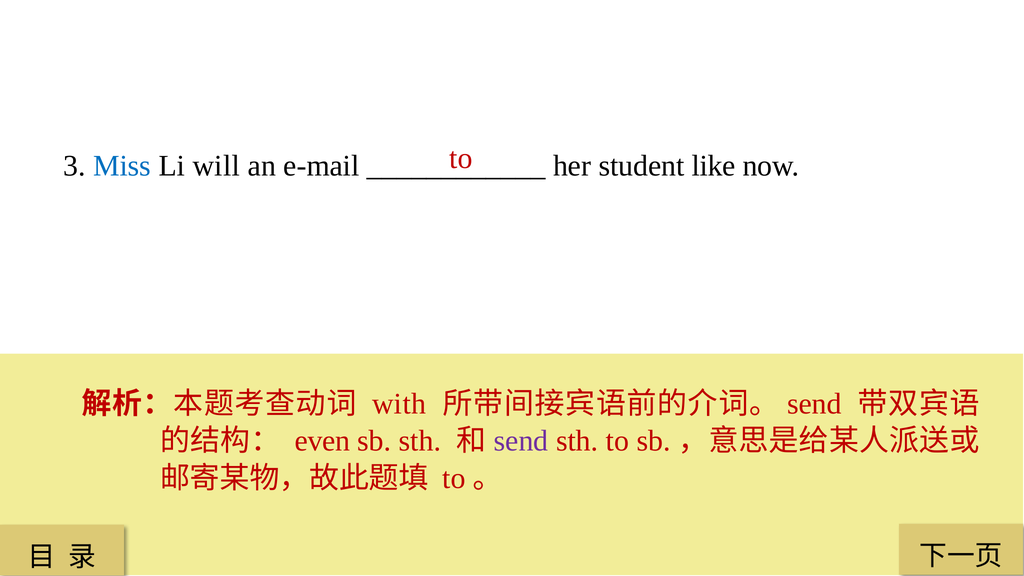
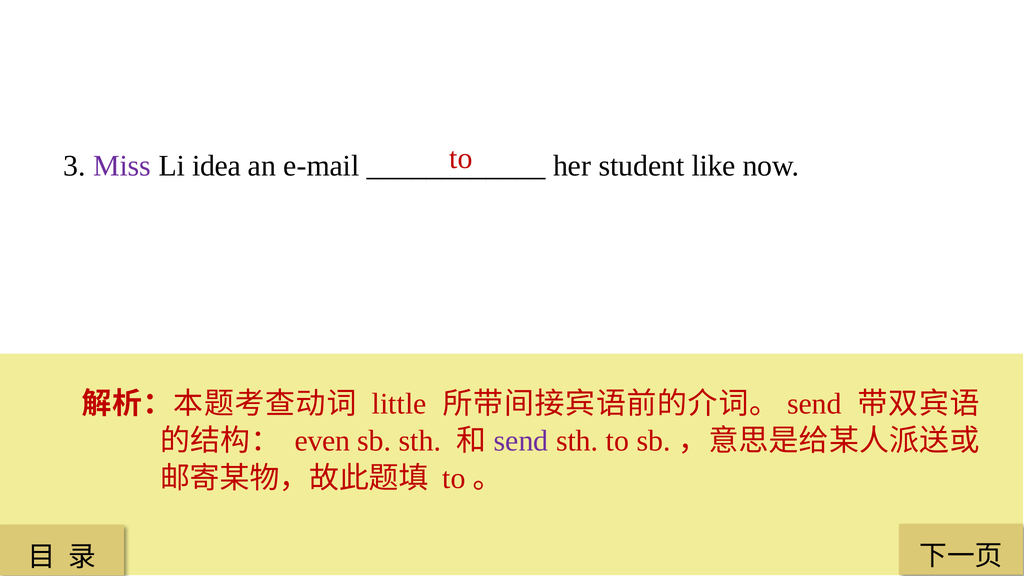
Miss colour: blue -> purple (122, 166)
will: will -> idea (217, 166)
with: with -> little (399, 404)
